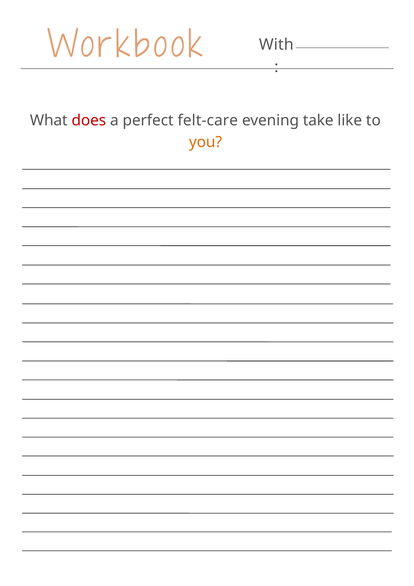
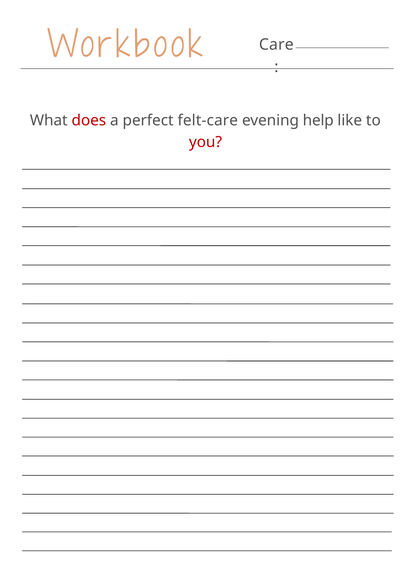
With: With -> Care (276, 45)
take: take -> help (318, 121)
you colour: orange -> red (205, 142)
